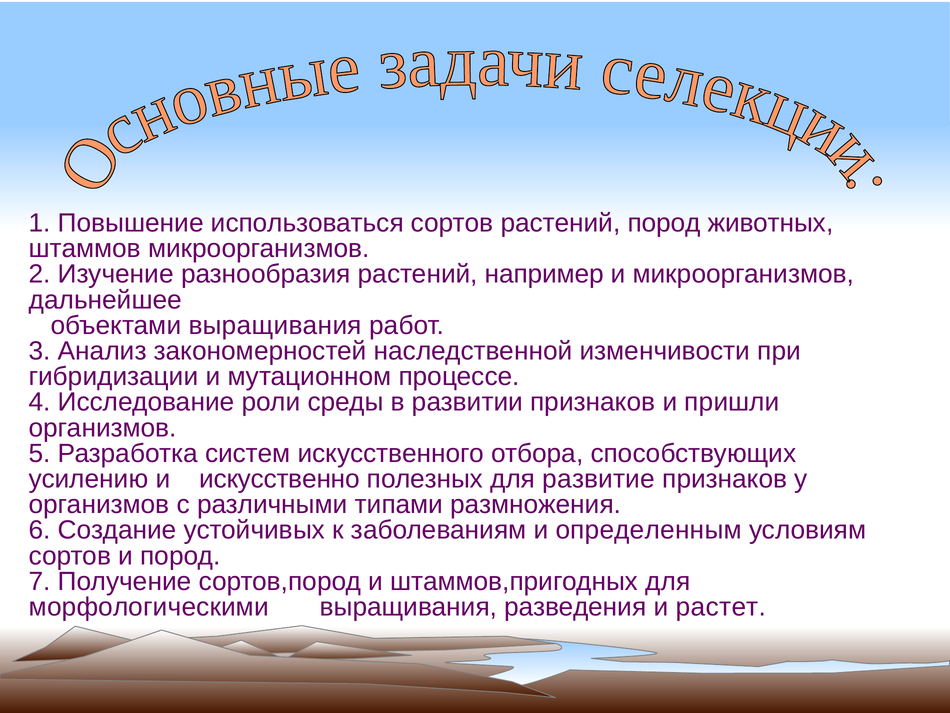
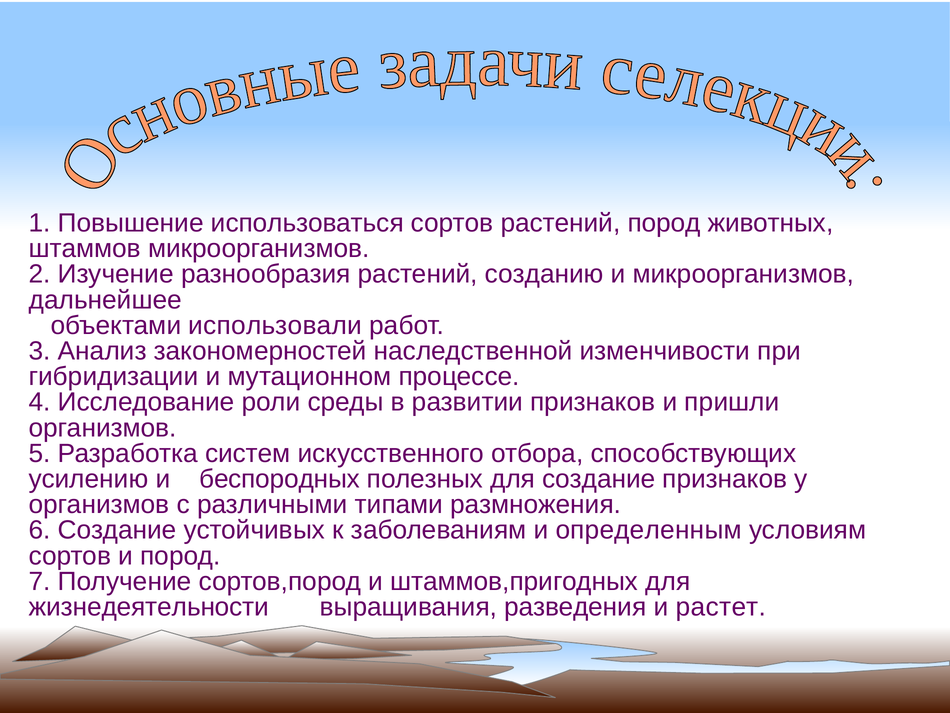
например: например -> созданию (544, 274)
объектами выращивания: выращивания -> использовали (275, 325)
искусственно: искусственно -> беспородных (280, 479)
для развитие: развитие -> создание (599, 479)
морфологическими: морфологическими -> жизнедеятельности (149, 607)
